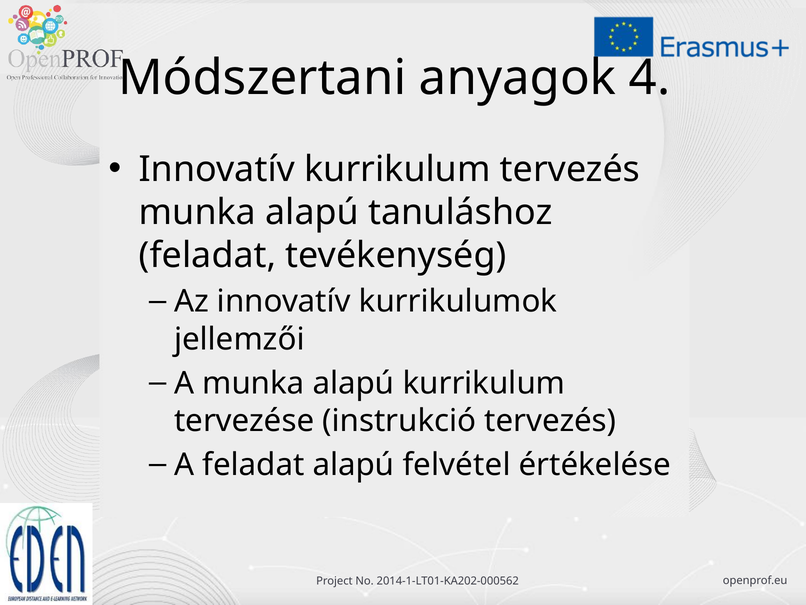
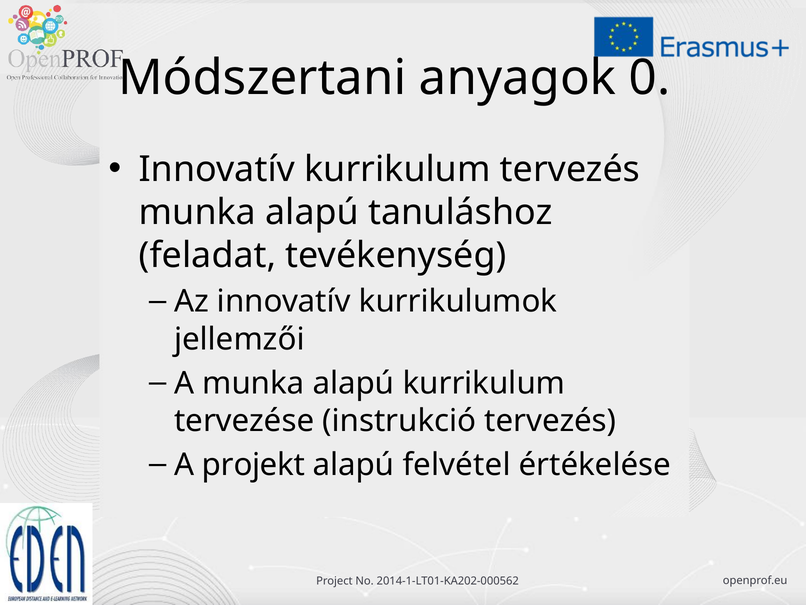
4: 4 -> 0 (650, 78)
A feladat: feladat -> projekt (254, 464)
